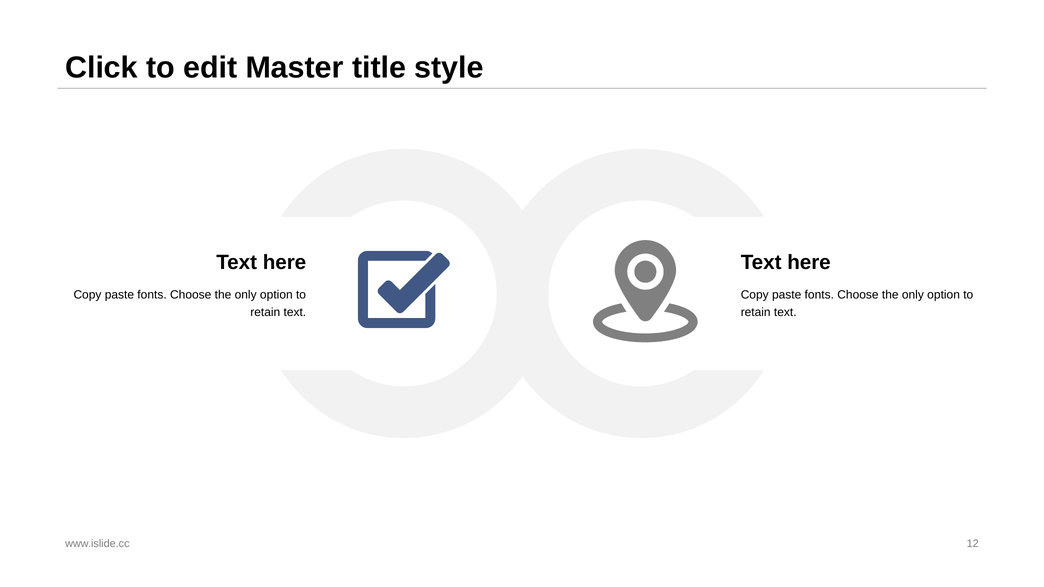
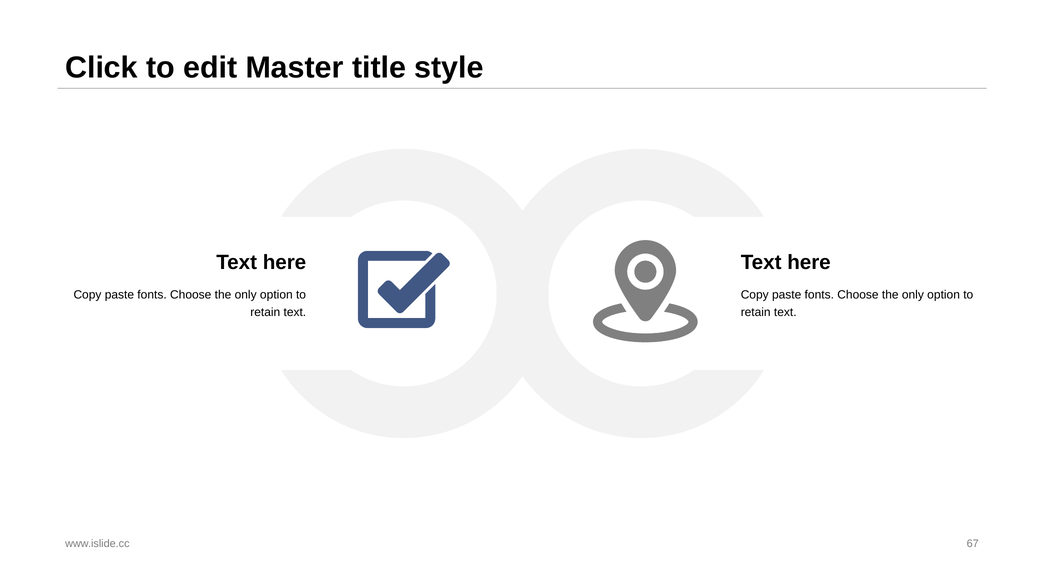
12: 12 -> 67 (973, 544)
